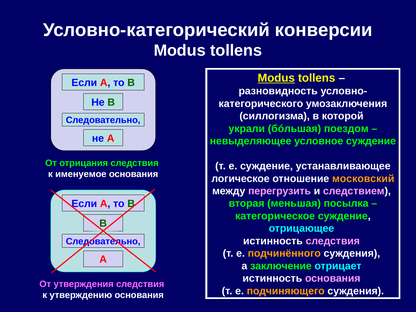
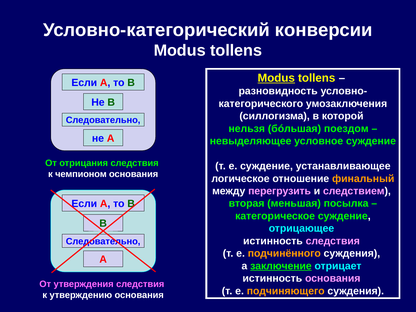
украли: украли -> нельзя (247, 129)
именуемое: именуемое -> чемпионом (81, 174)
московский: московский -> финальный (363, 179)
заключение underline: none -> present (281, 266)
